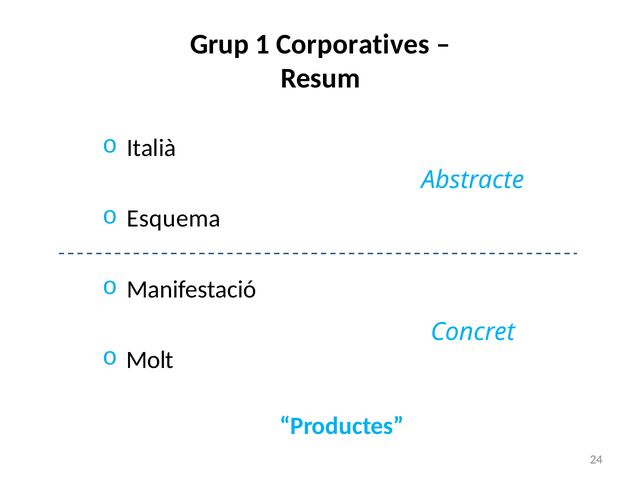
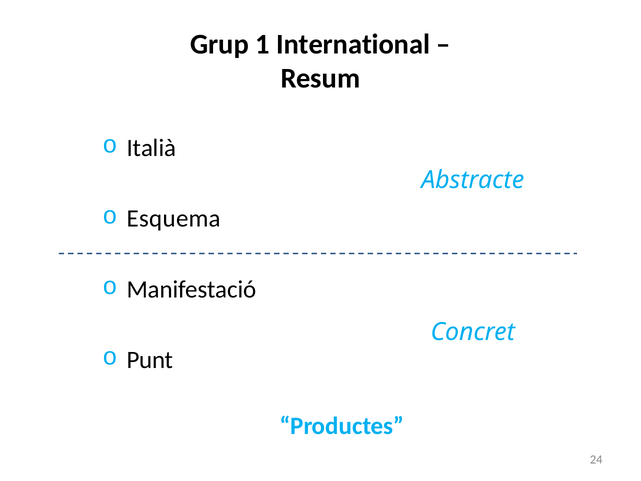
Corporatives: Corporatives -> International (353, 44)
Molt: Molt -> Punt (150, 360)
